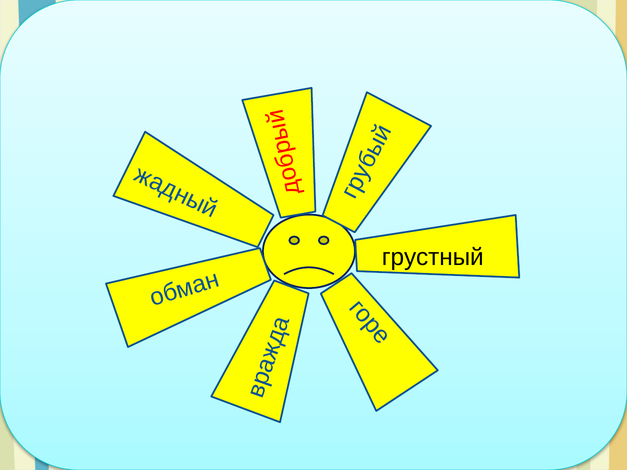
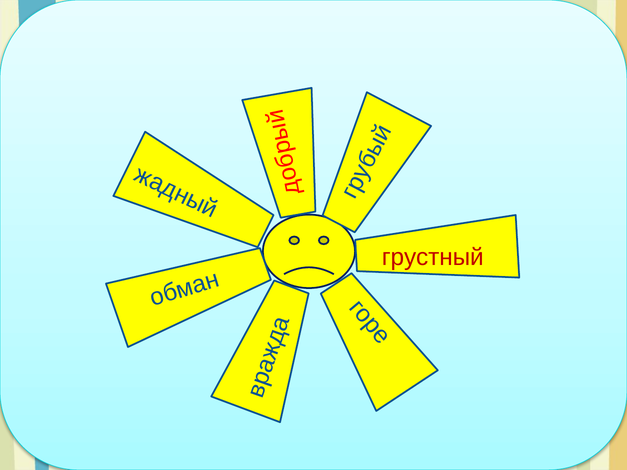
грустный colour: black -> red (433, 257)
